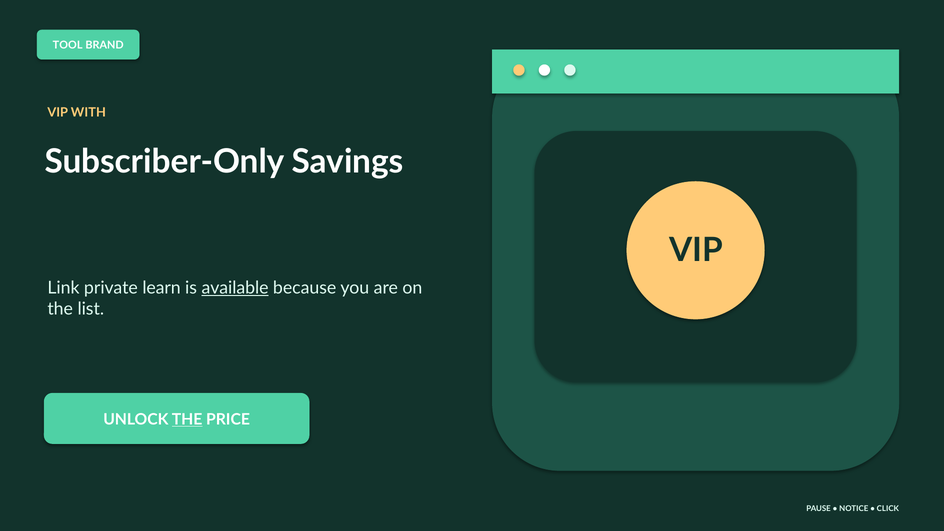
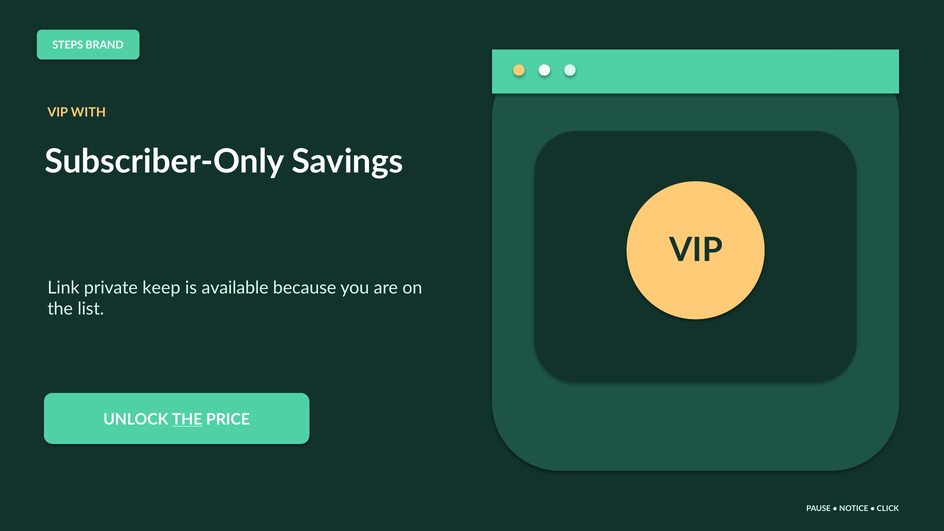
TOOL: TOOL -> STEPS (68, 45)
learn: learn -> keep (161, 288)
available underline: present -> none (235, 288)
